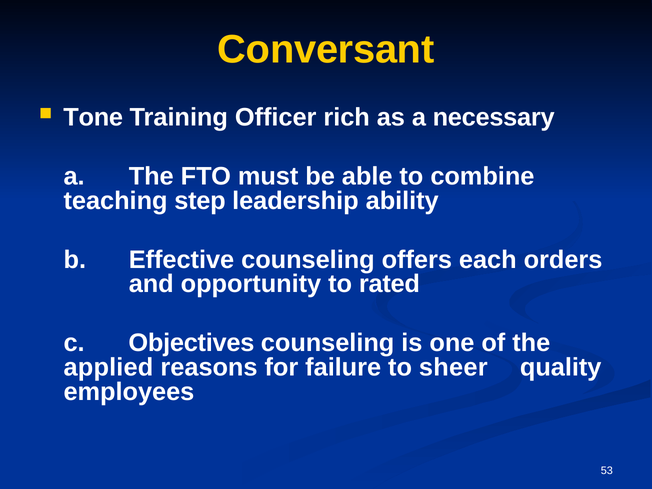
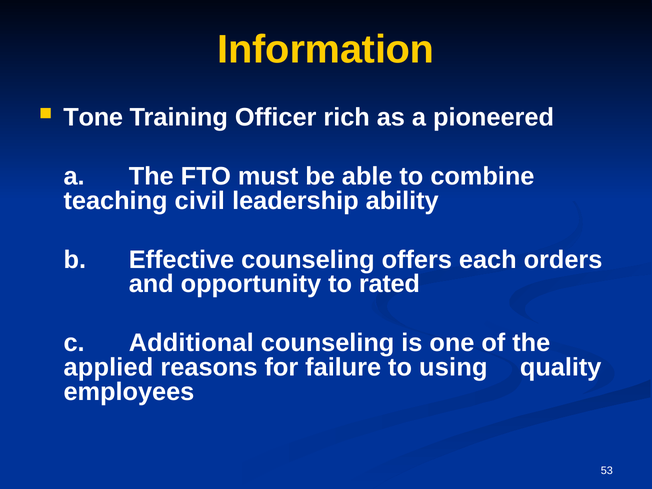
Conversant: Conversant -> Information (326, 49)
necessary: necessary -> pioneered (494, 118)
step: step -> civil (200, 201)
Objectives: Objectives -> Additional (191, 343)
sheer: sheer -> using (453, 367)
